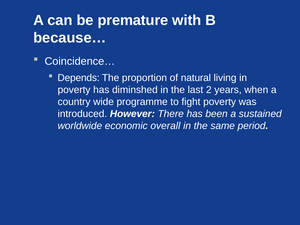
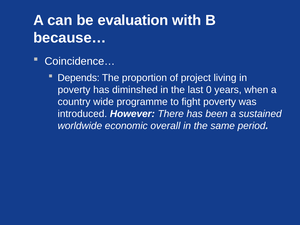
premature: premature -> evaluation (133, 20)
natural: natural -> project (196, 78)
2: 2 -> 0 (209, 90)
